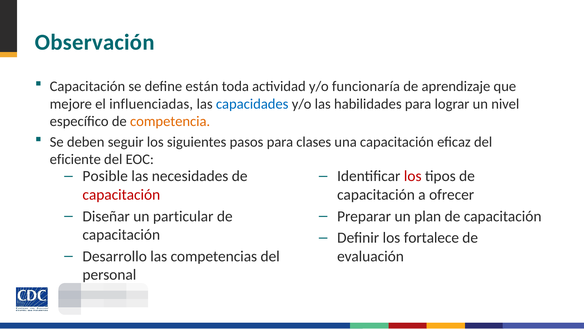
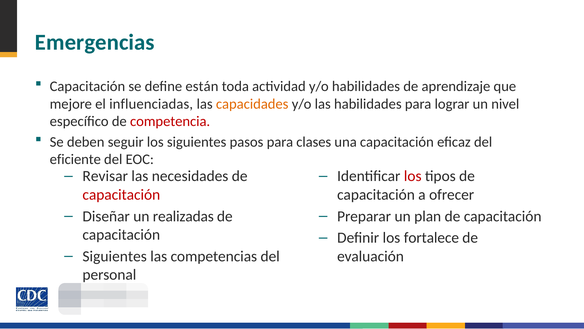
Observación: Observación -> Emergencias (95, 42)
y/o funcionaría: funcionaría -> habilidades (366, 86)
capacidades colour: blue -> orange (252, 104)
competencia colour: orange -> red (170, 121)
Posible: Posible -> Revisar (105, 176)
particular: particular -> realizadas (183, 216)
Desarrollo: Desarrollo -> Siguientes (115, 256)
